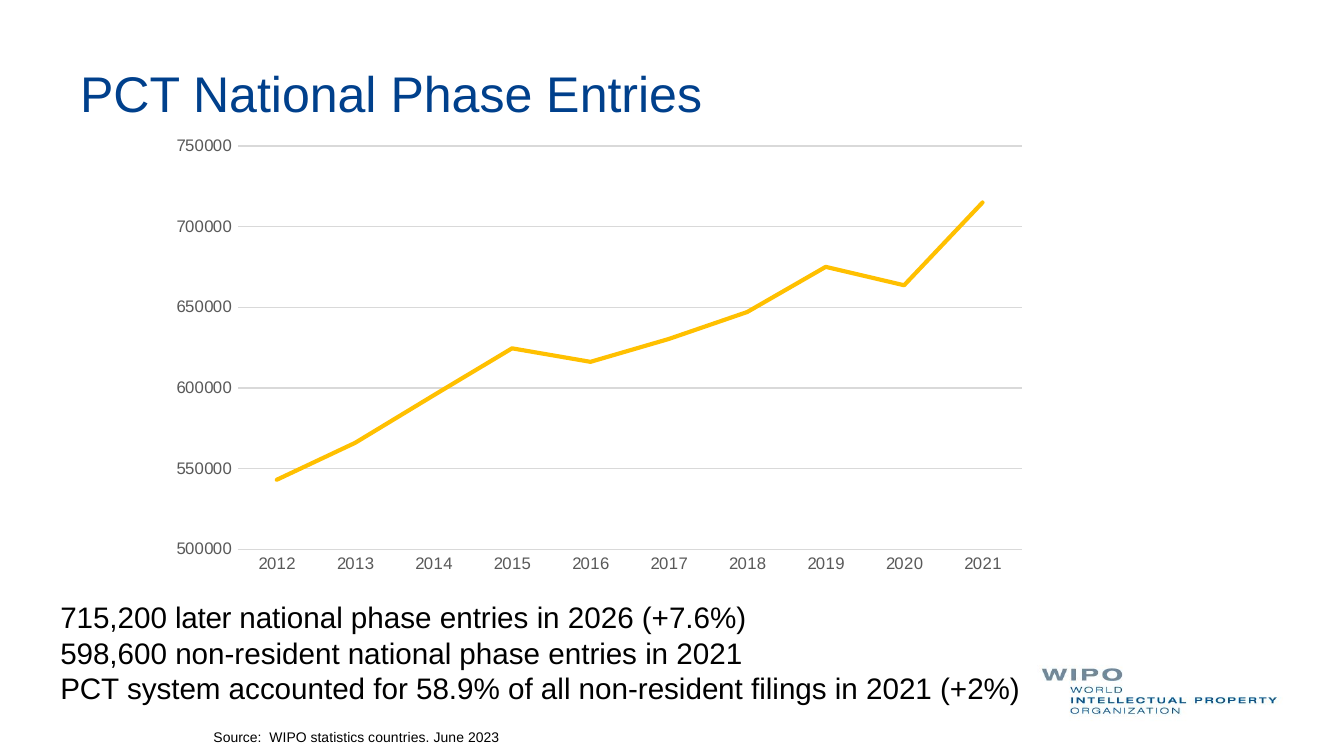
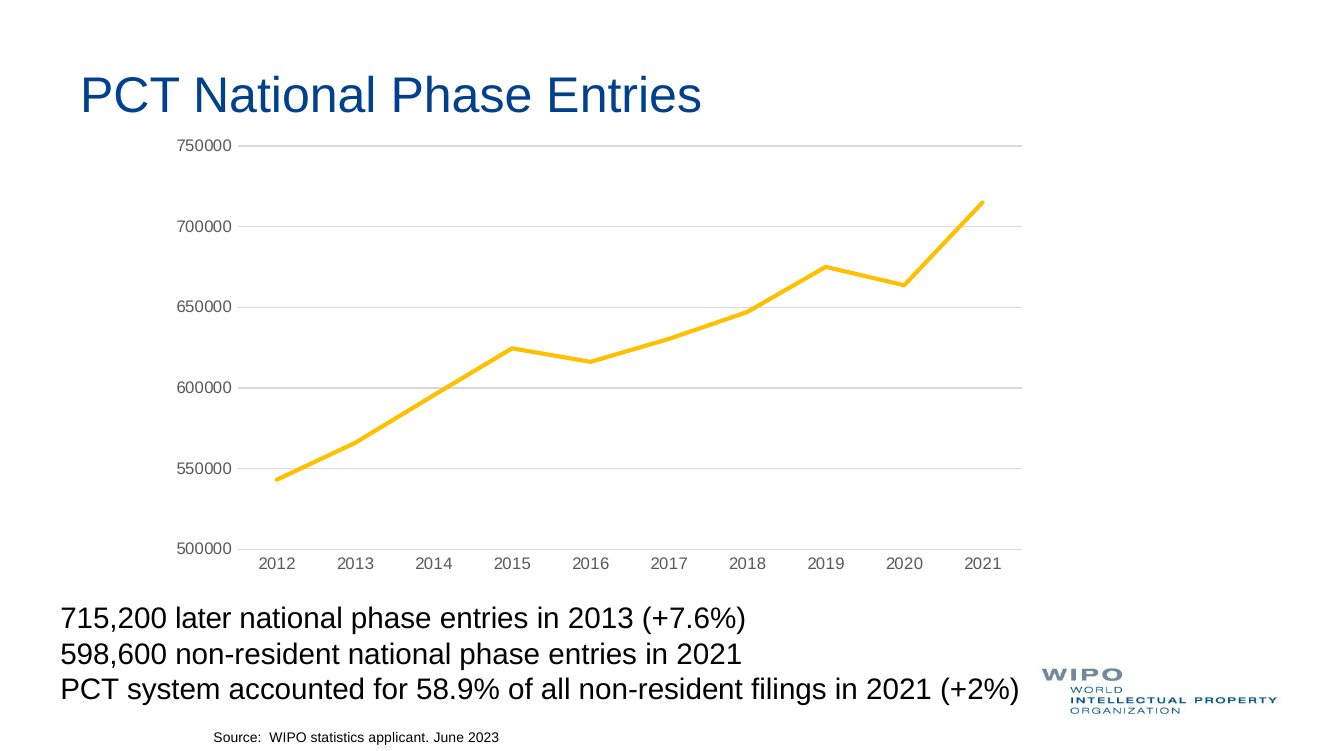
in 2026: 2026 -> 2013 (601, 619)
countries: countries -> applicant (399, 738)
